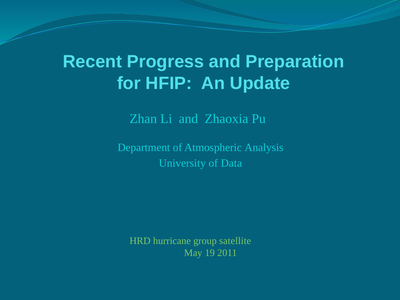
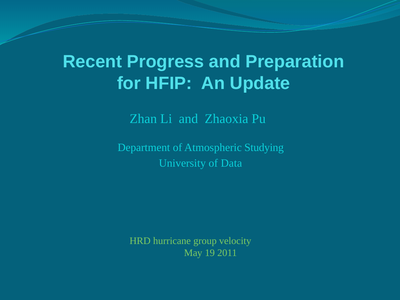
Analysis: Analysis -> Studying (264, 147)
satellite: satellite -> velocity (235, 241)
